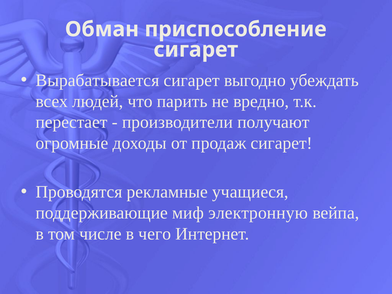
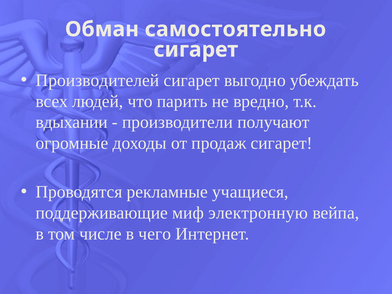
приспособление: приспособление -> самостоятельно (235, 29)
Вырабатывается: Вырабатывается -> Производителей (97, 80)
перестает: перестает -> вдыхании (72, 122)
